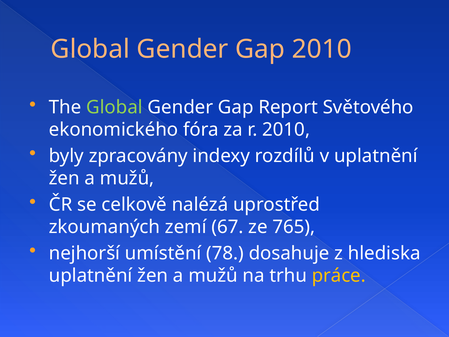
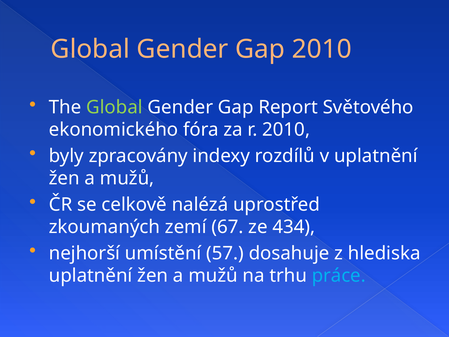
765: 765 -> 434 (294, 227)
78: 78 -> 57 (225, 253)
práce colour: yellow -> light blue (339, 276)
